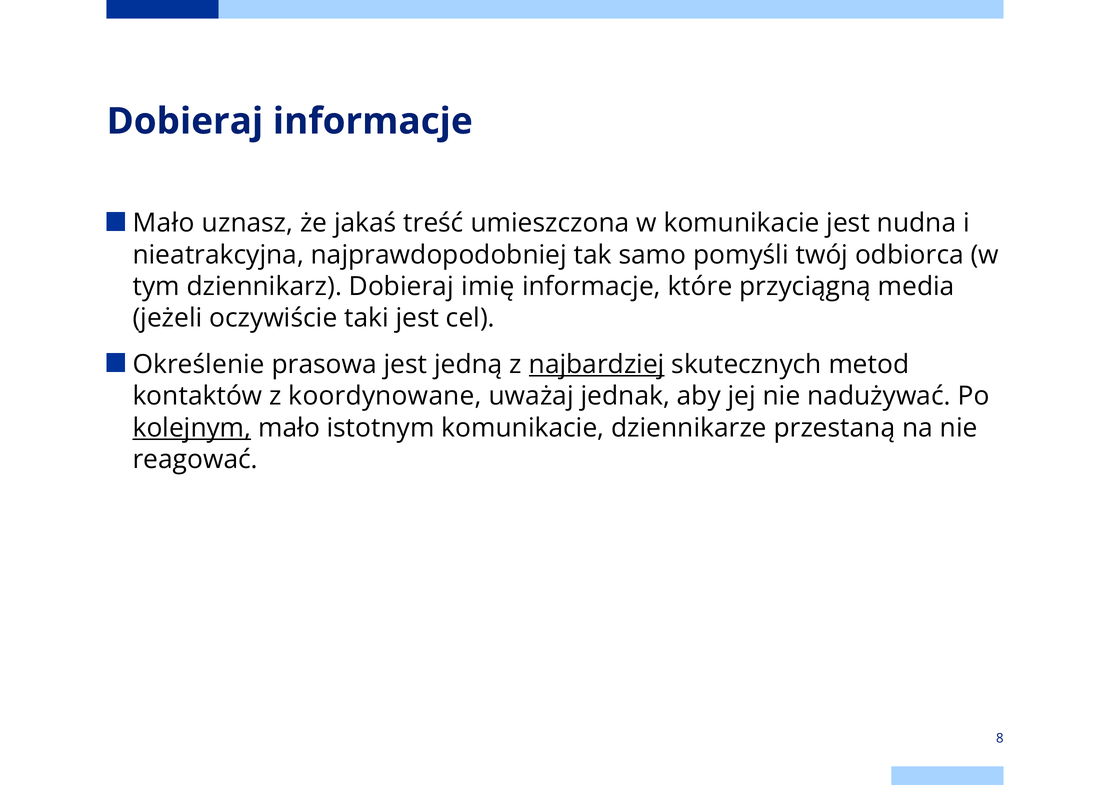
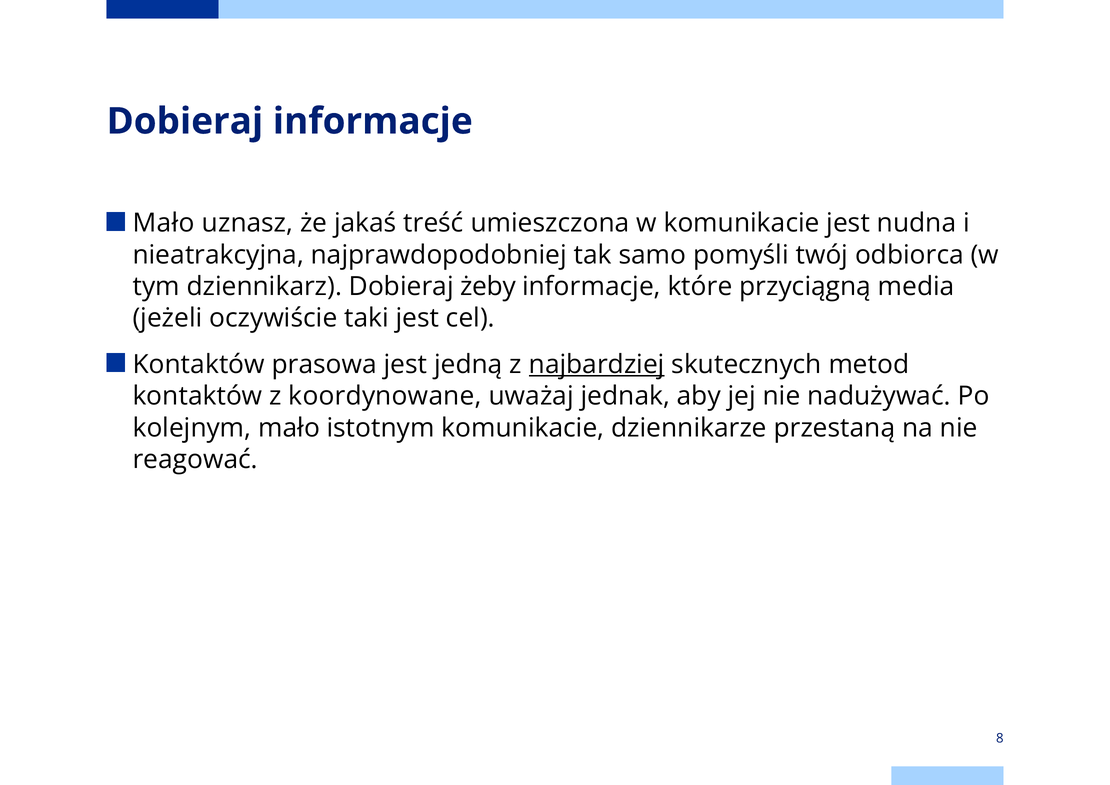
imię: imię -> żeby (488, 287)
Określenie: Określenie -> Kontaktów (199, 364)
kolejnym underline: present -> none (192, 428)
